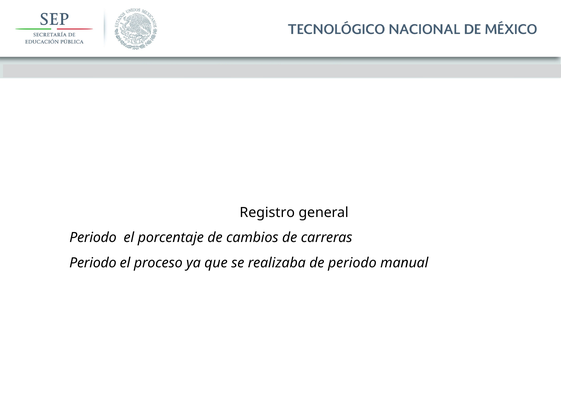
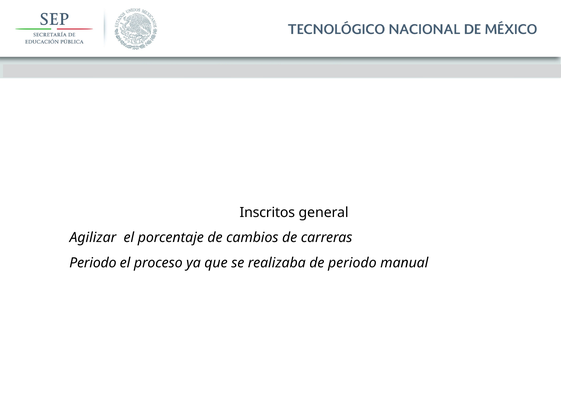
Registro: Registro -> Inscritos (267, 213)
Periodo: Periodo -> Agilizar (93, 238)
